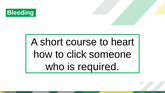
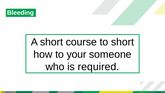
to heart: heart -> short (123, 42)
click: click -> your (77, 54)
